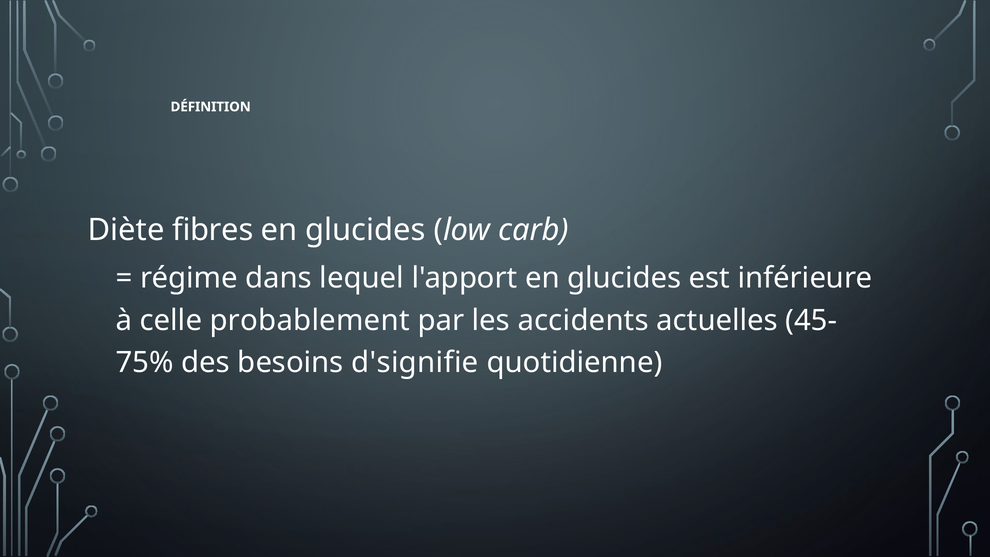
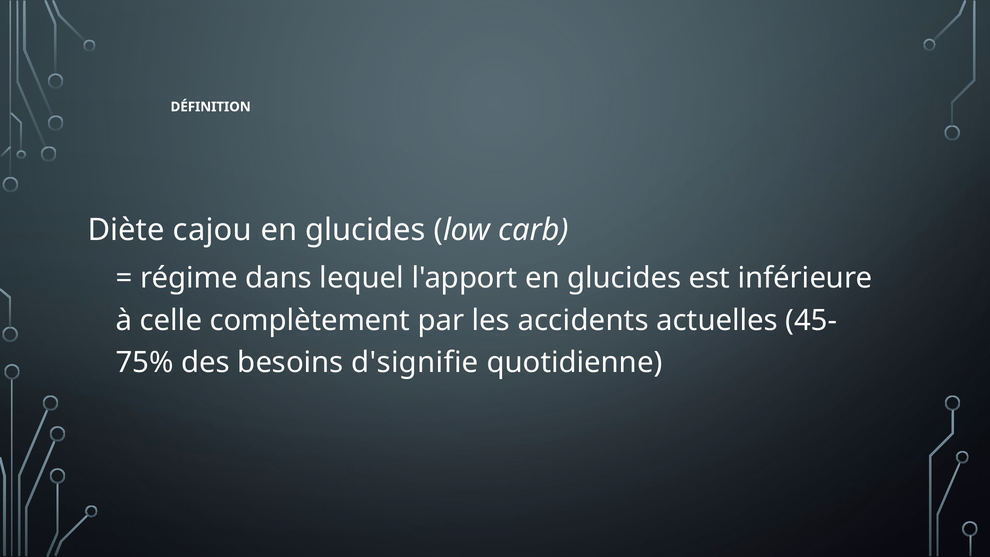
fibres: fibres -> cajou (212, 230)
probablement: probablement -> complètement (310, 320)
